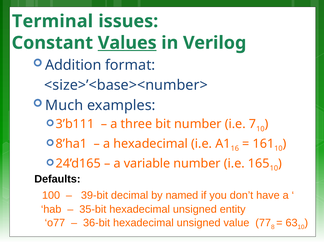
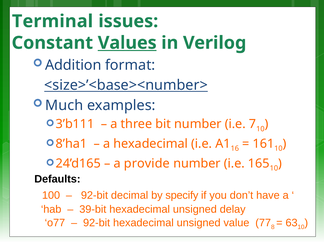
<size>’<base><number> underline: none -> present (126, 85)
variable: variable -> provide (147, 163)
39-bit: 39-bit -> 92-bit (94, 195)
named: named -> specify (182, 195)
35-bit: 35-bit -> 39-bit (93, 209)
entity: entity -> delay (233, 209)
36-bit: 36-bit -> 92-bit (97, 223)
